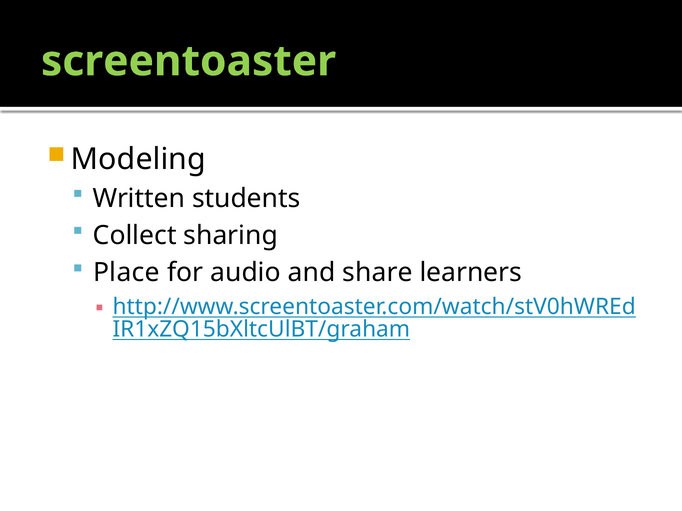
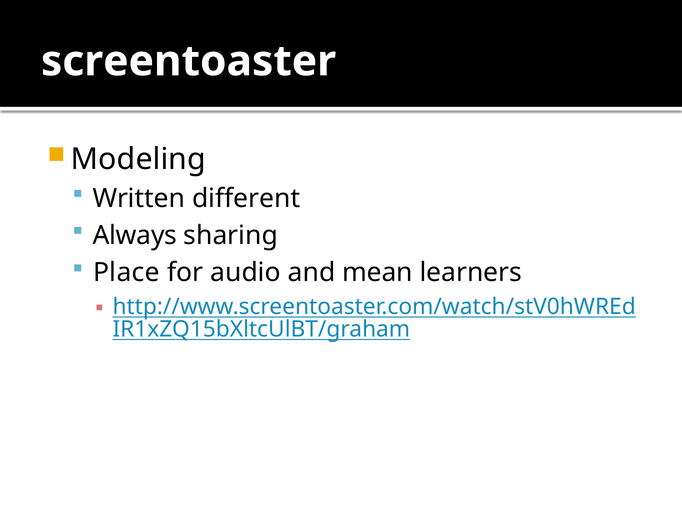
screentoaster colour: light green -> white (189, 61)
students: students -> different (246, 199)
Collect: Collect -> Always (135, 236)
share: share -> mean (378, 273)
